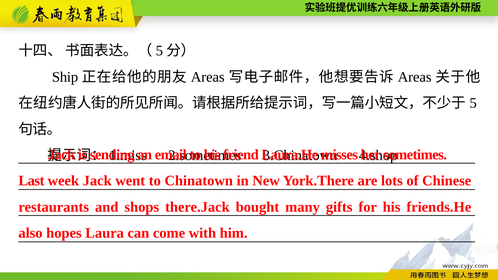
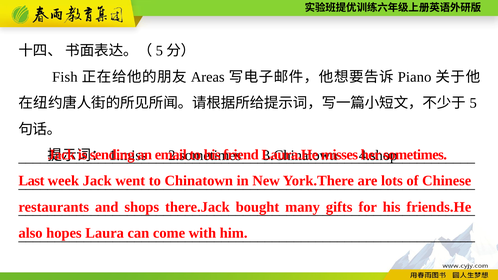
Ship: Ship -> Fish (65, 77)
Areas: Areas -> Piano (415, 77)
